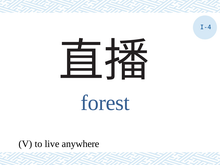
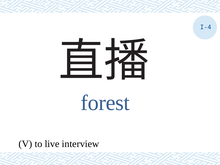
anywhere: anywhere -> interview (81, 144)
